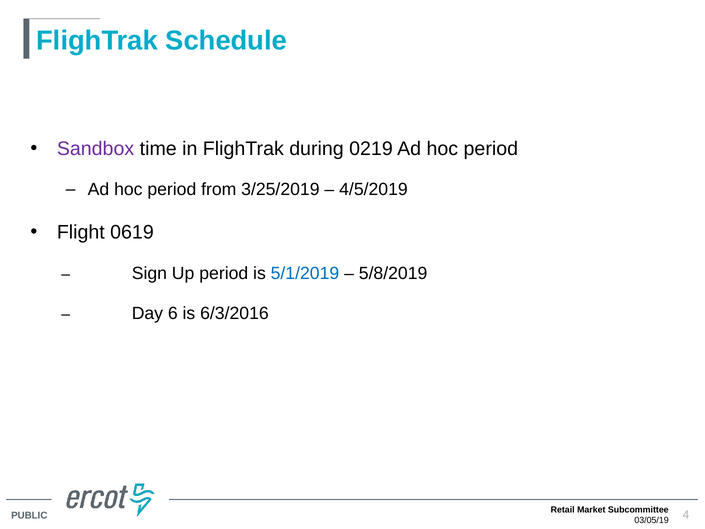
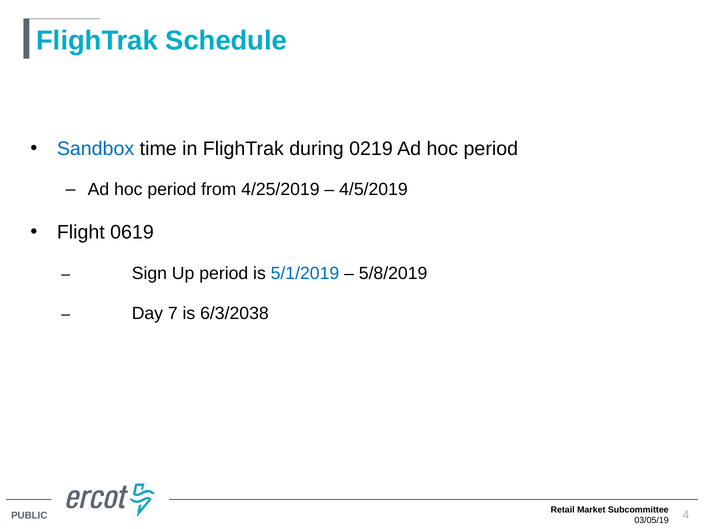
Sandbox colour: purple -> blue (96, 149)
3/25/2019: 3/25/2019 -> 4/25/2019 (280, 190)
6: 6 -> 7 (173, 313)
6/3/2016: 6/3/2016 -> 6/3/2038 (234, 313)
